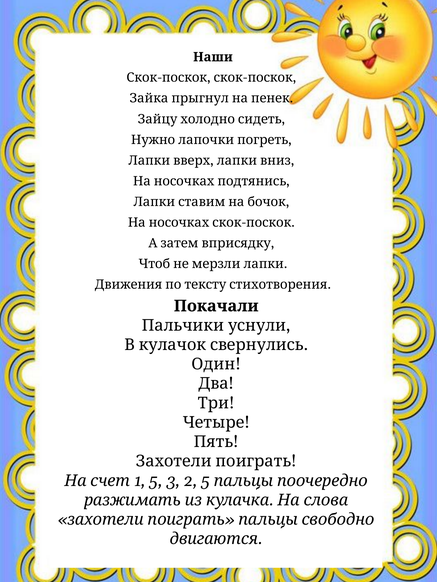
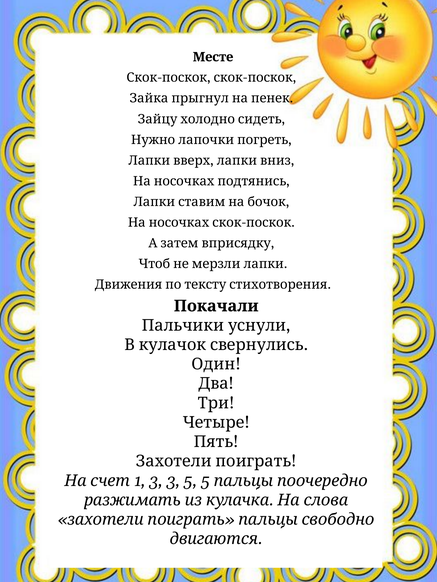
Наши: Наши -> Месте (213, 57)
1 5: 5 -> 3 (156, 481)
3 2: 2 -> 5 (190, 481)
